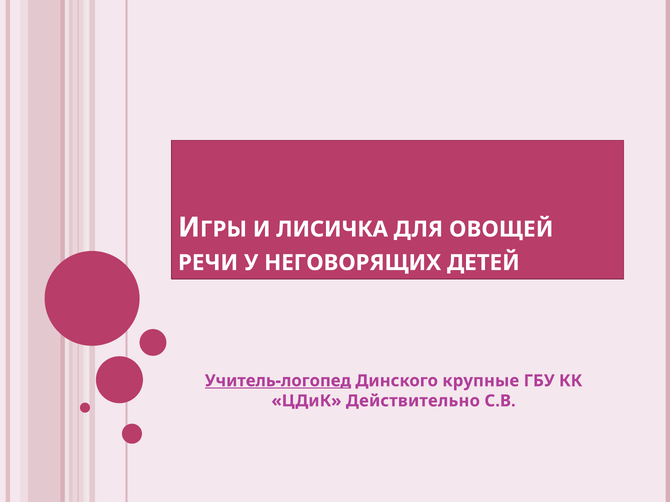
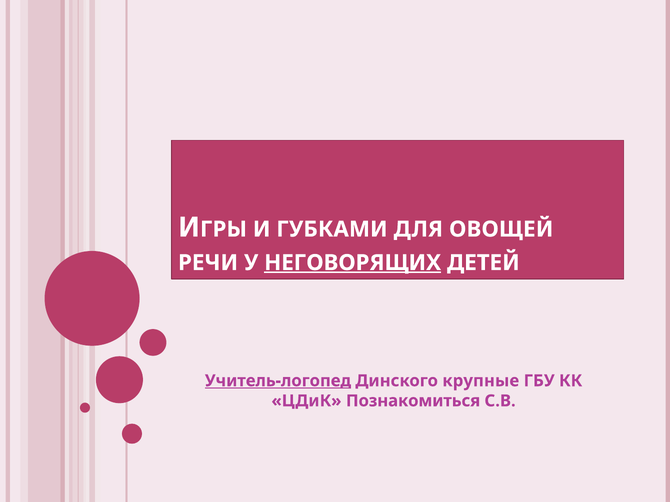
ЛИСИЧКА: ЛИСИЧКА -> ГУБКАМИ (332, 229)
НЕГОВОРЯЩИХ underline: none -> present (353, 263)
Действительно: Действительно -> Познакомиться (413, 401)
